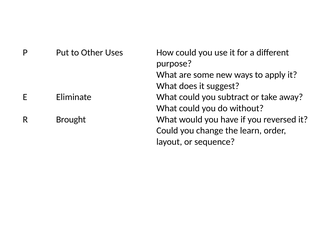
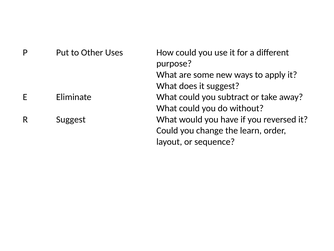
R Brought: Brought -> Suggest (71, 119)
